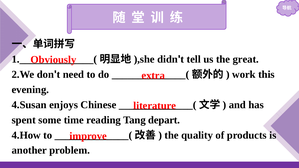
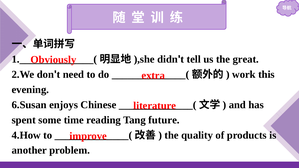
4.Susan: 4.Susan -> 6.Susan (29, 105)
depart: depart -> future (164, 120)
